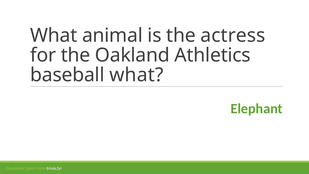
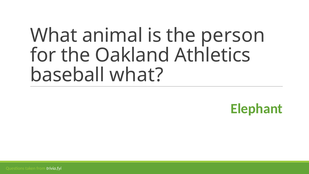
actress: actress -> person (233, 36)
